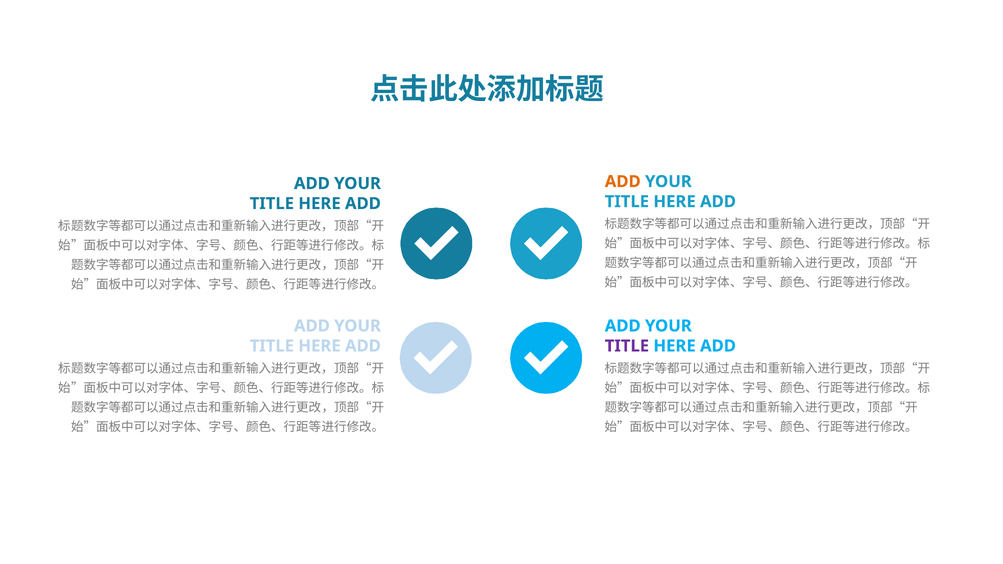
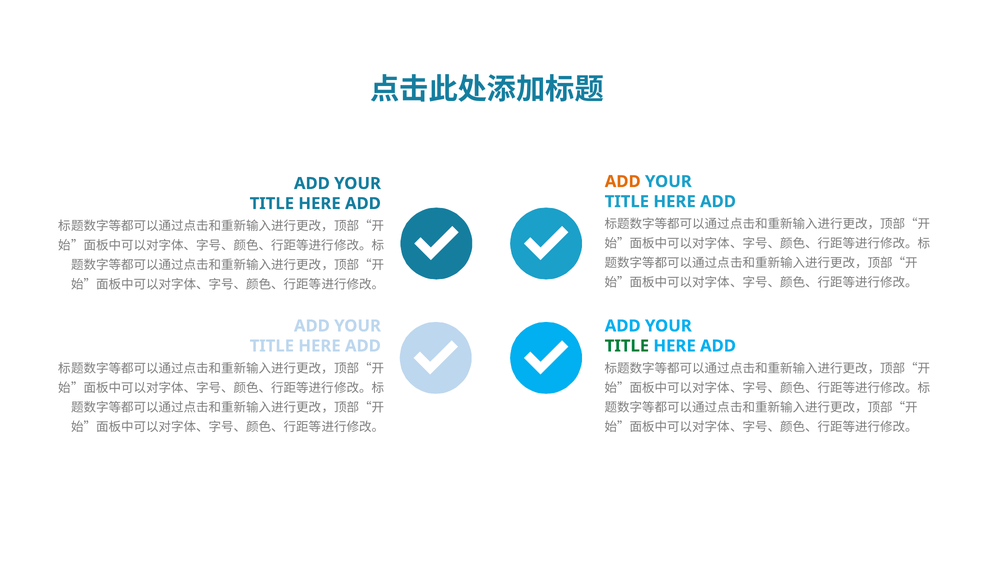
TITLE colour: purple -> green (627, 346)
